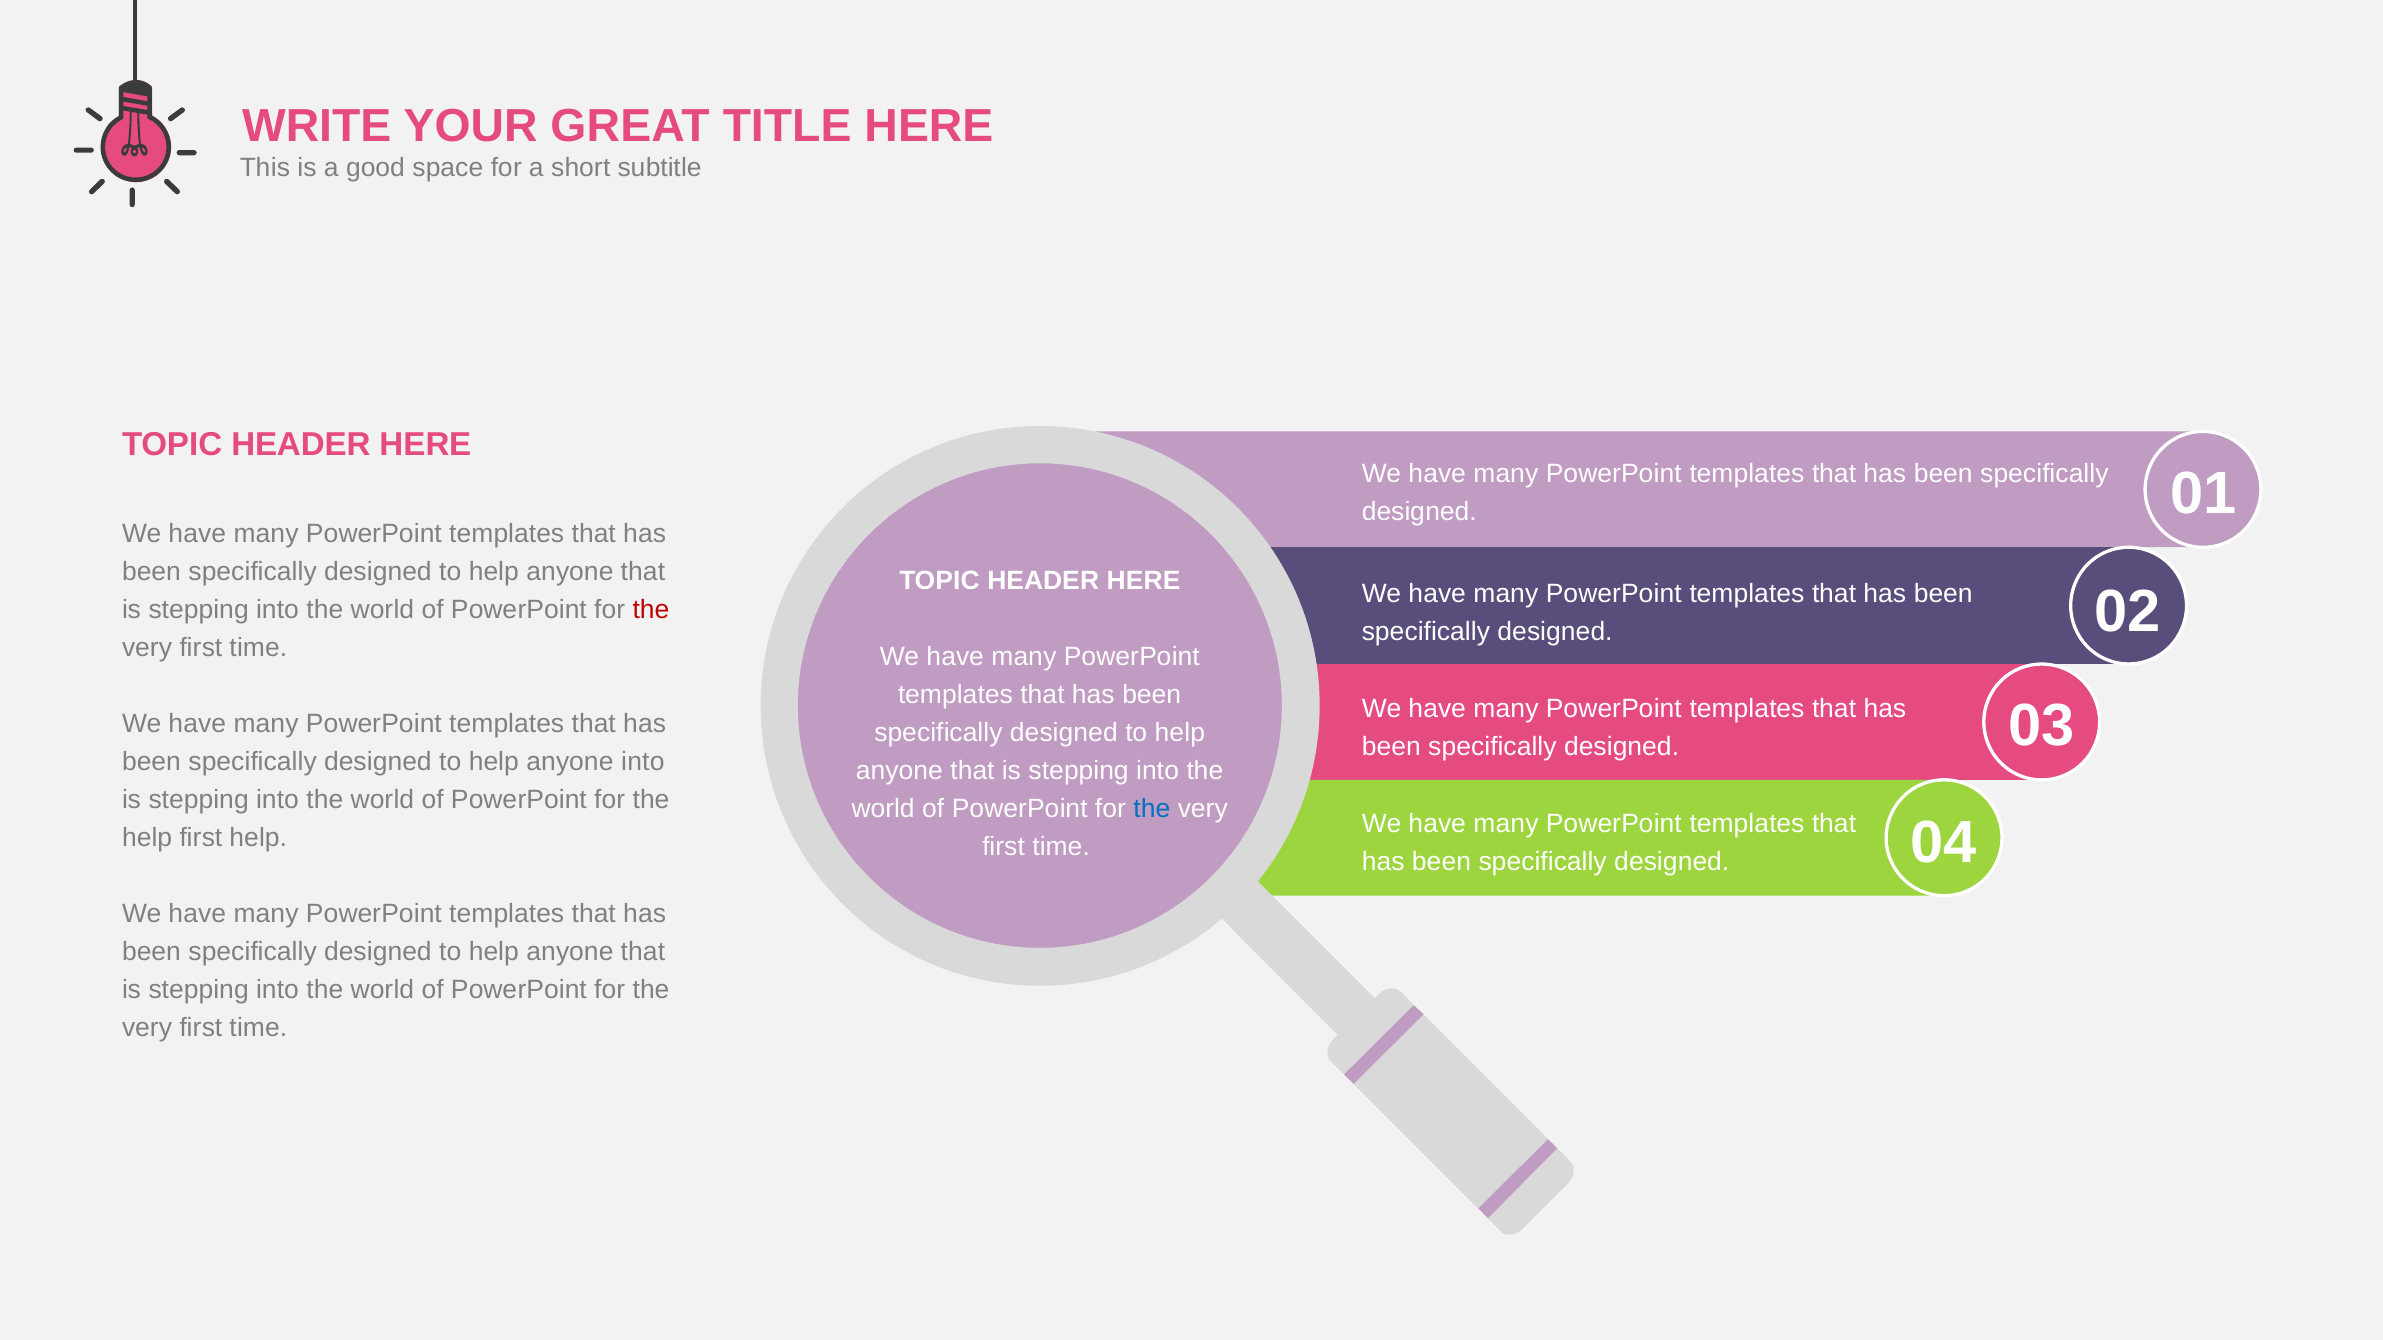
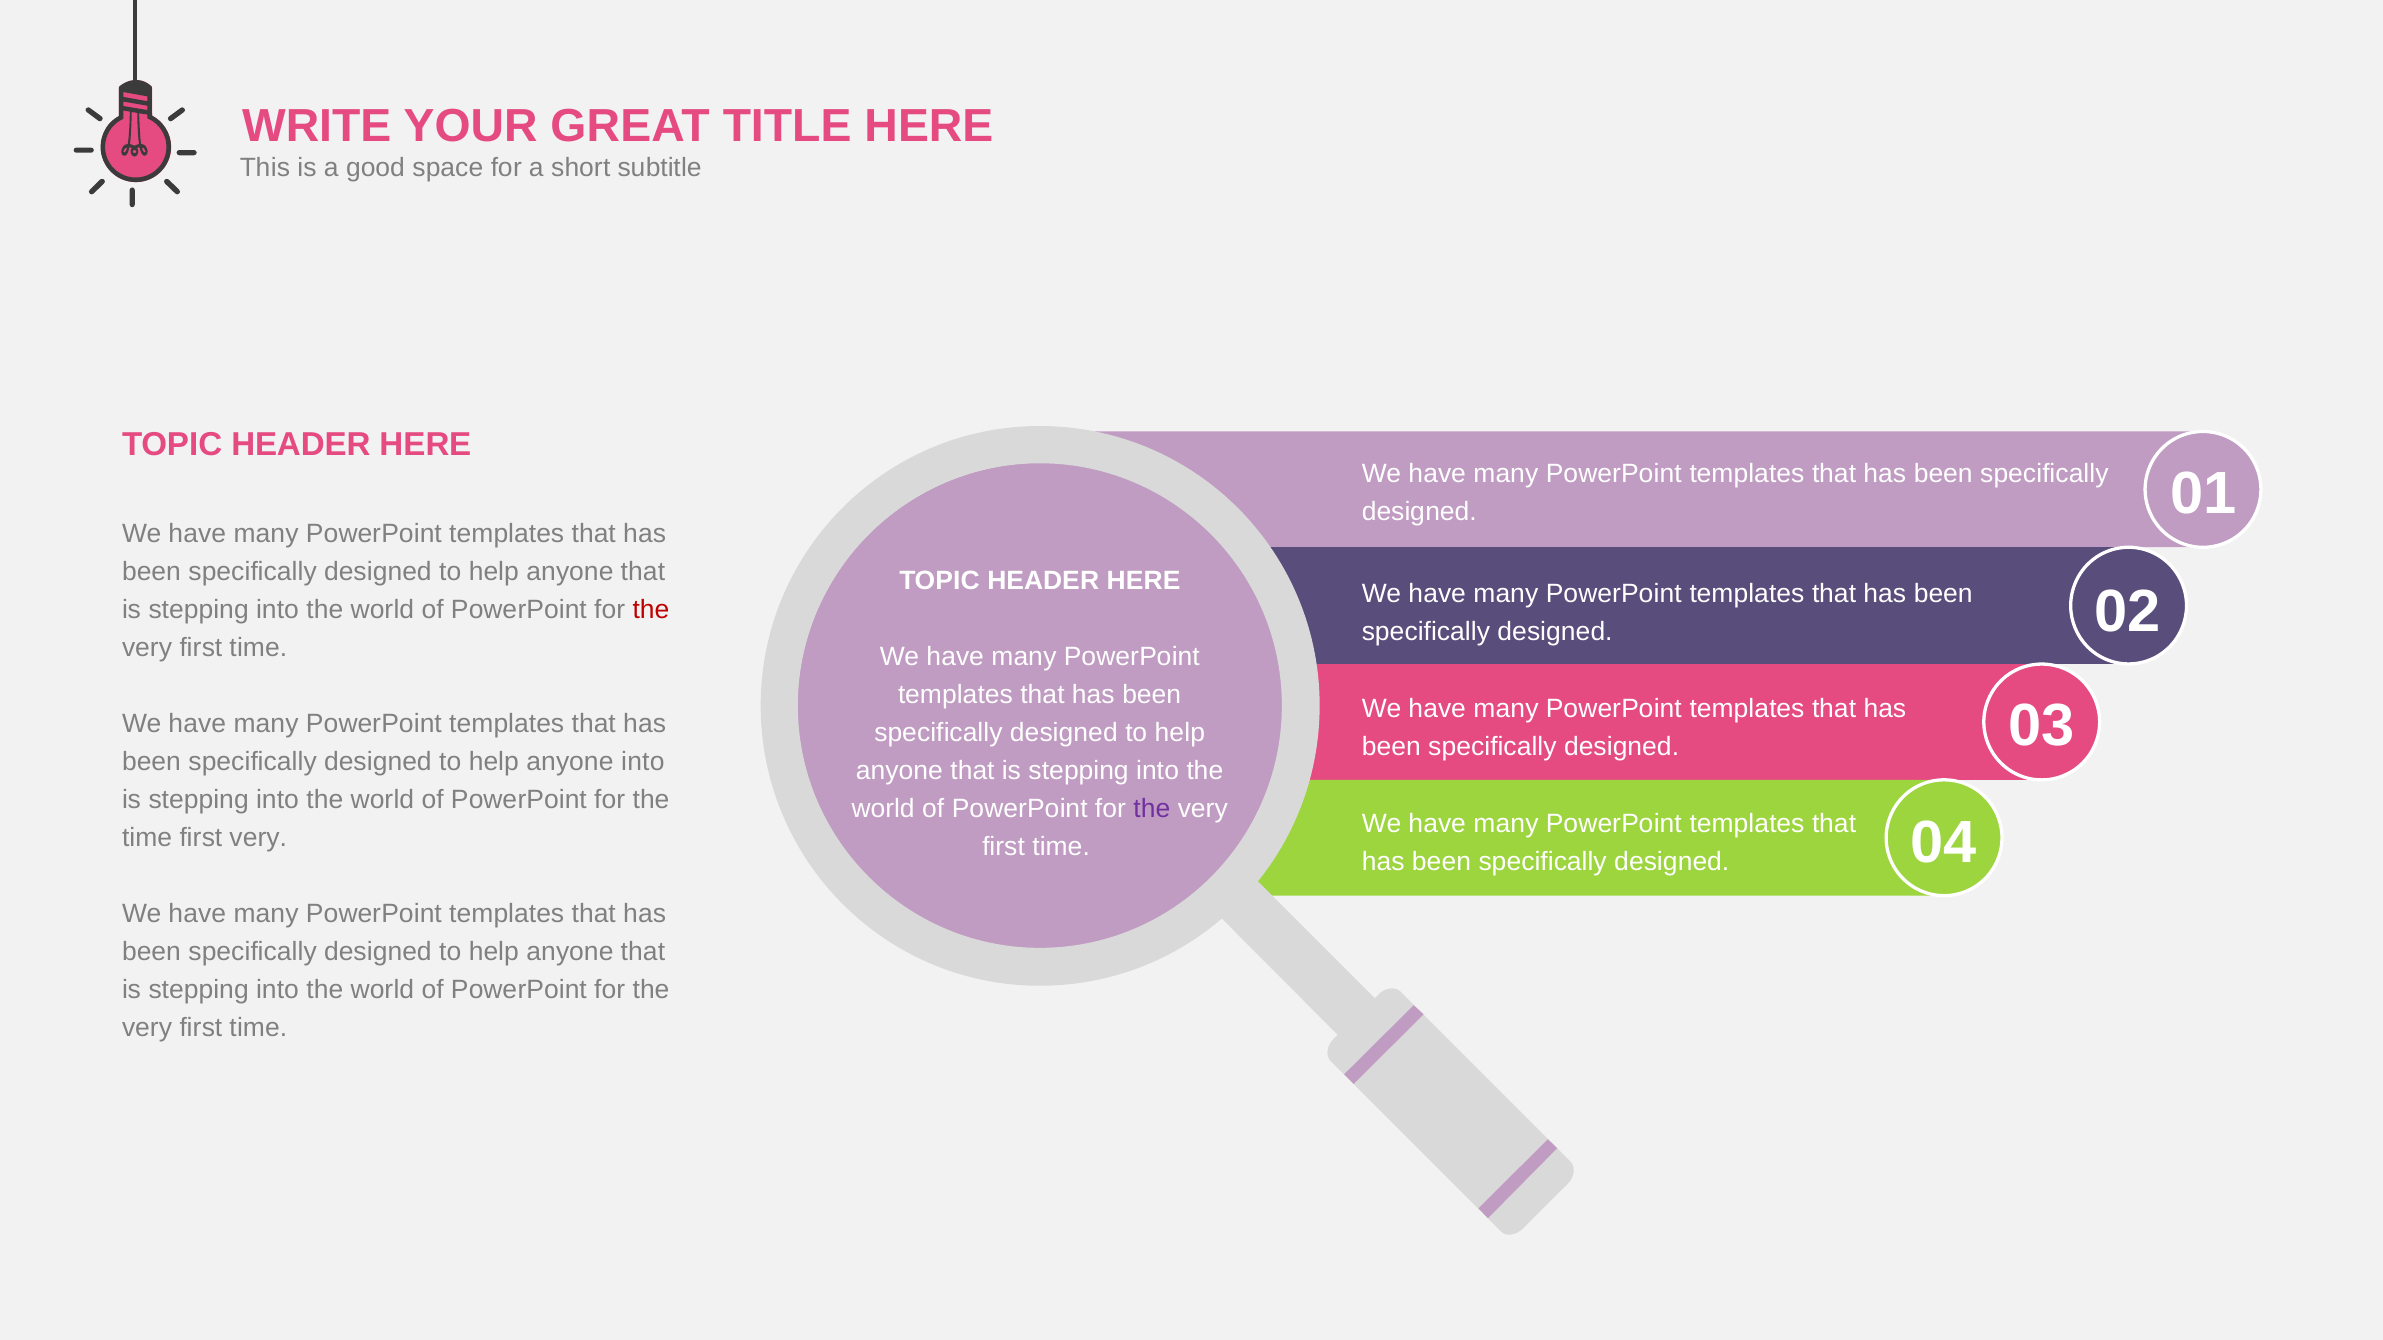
the colour: blue -> purple (1152, 808)
help: help -> time (147, 837)
first help: help -> very (258, 837)
